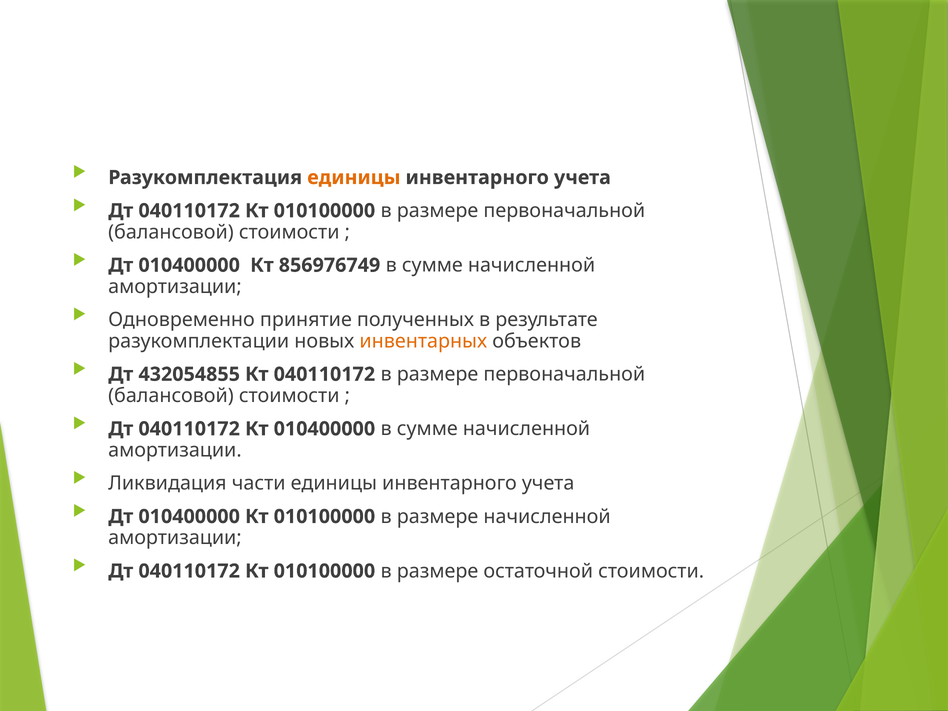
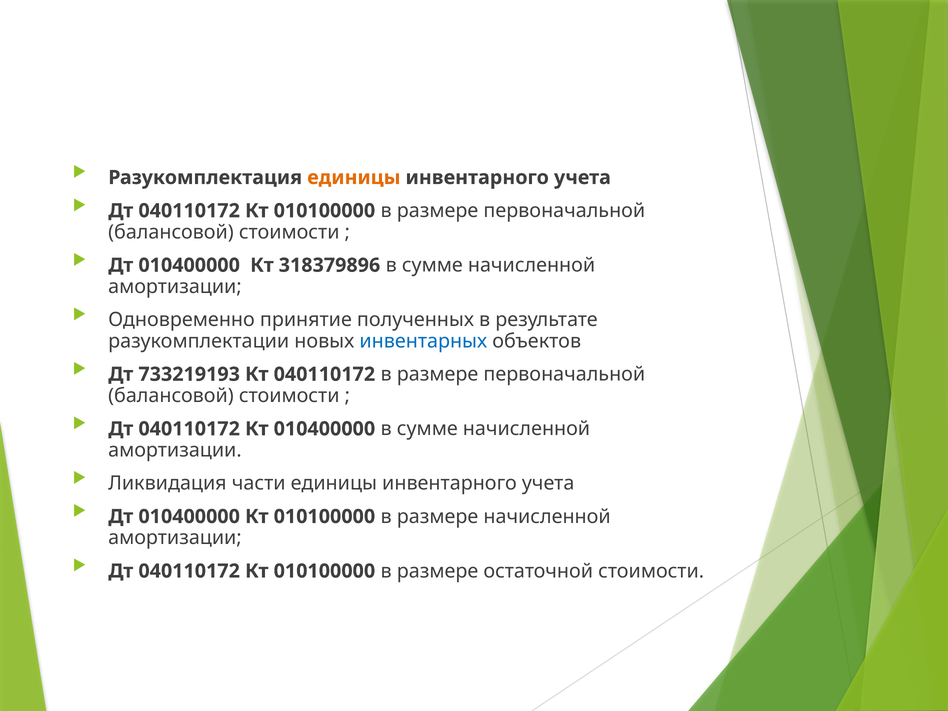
856976749: 856976749 -> 318379896 (329, 265)
инвентарных colour: orange -> blue (423, 341)
432054855: 432054855 -> 733219193 (189, 374)
